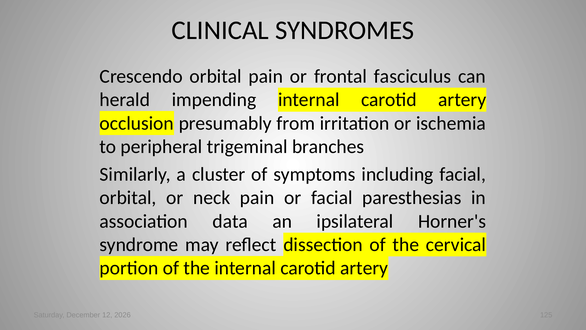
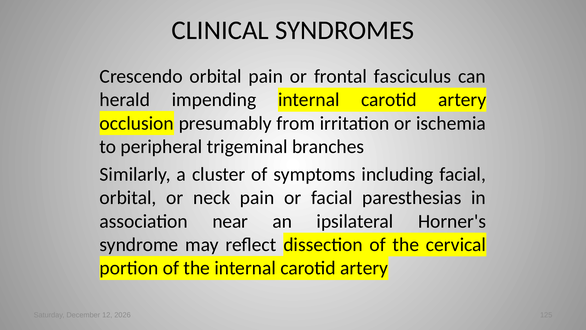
data: data -> near (230, 221)
